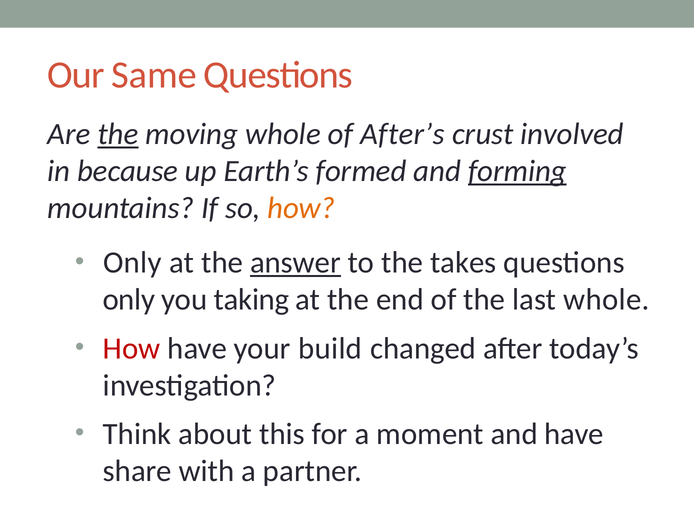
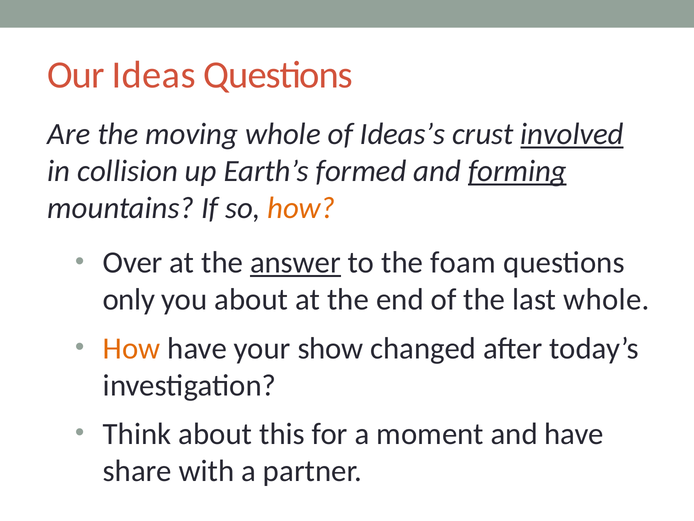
Same: Same -> Ideas (154, 75)
the underline: present -> none (118, 134)
After’s: After’s -> Ideas’s (403, 134)
involved underline: none -> present (572, 134)
because: because -> collision (128, 171)
Only: Only -> Over (133, 262)
takes: takes -> foam (463, 262)
you taking: taking -> about (251, 299)
How colour: red -> orange (132, 348)
build: build -> show (330, 348)
